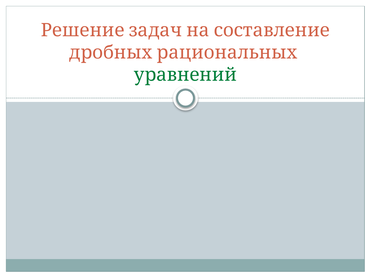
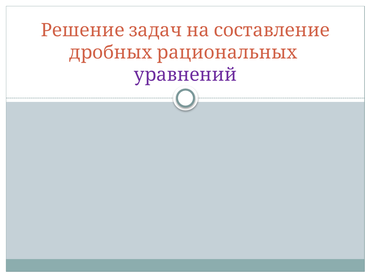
уравнений colour: green -> purple (185, 75)
